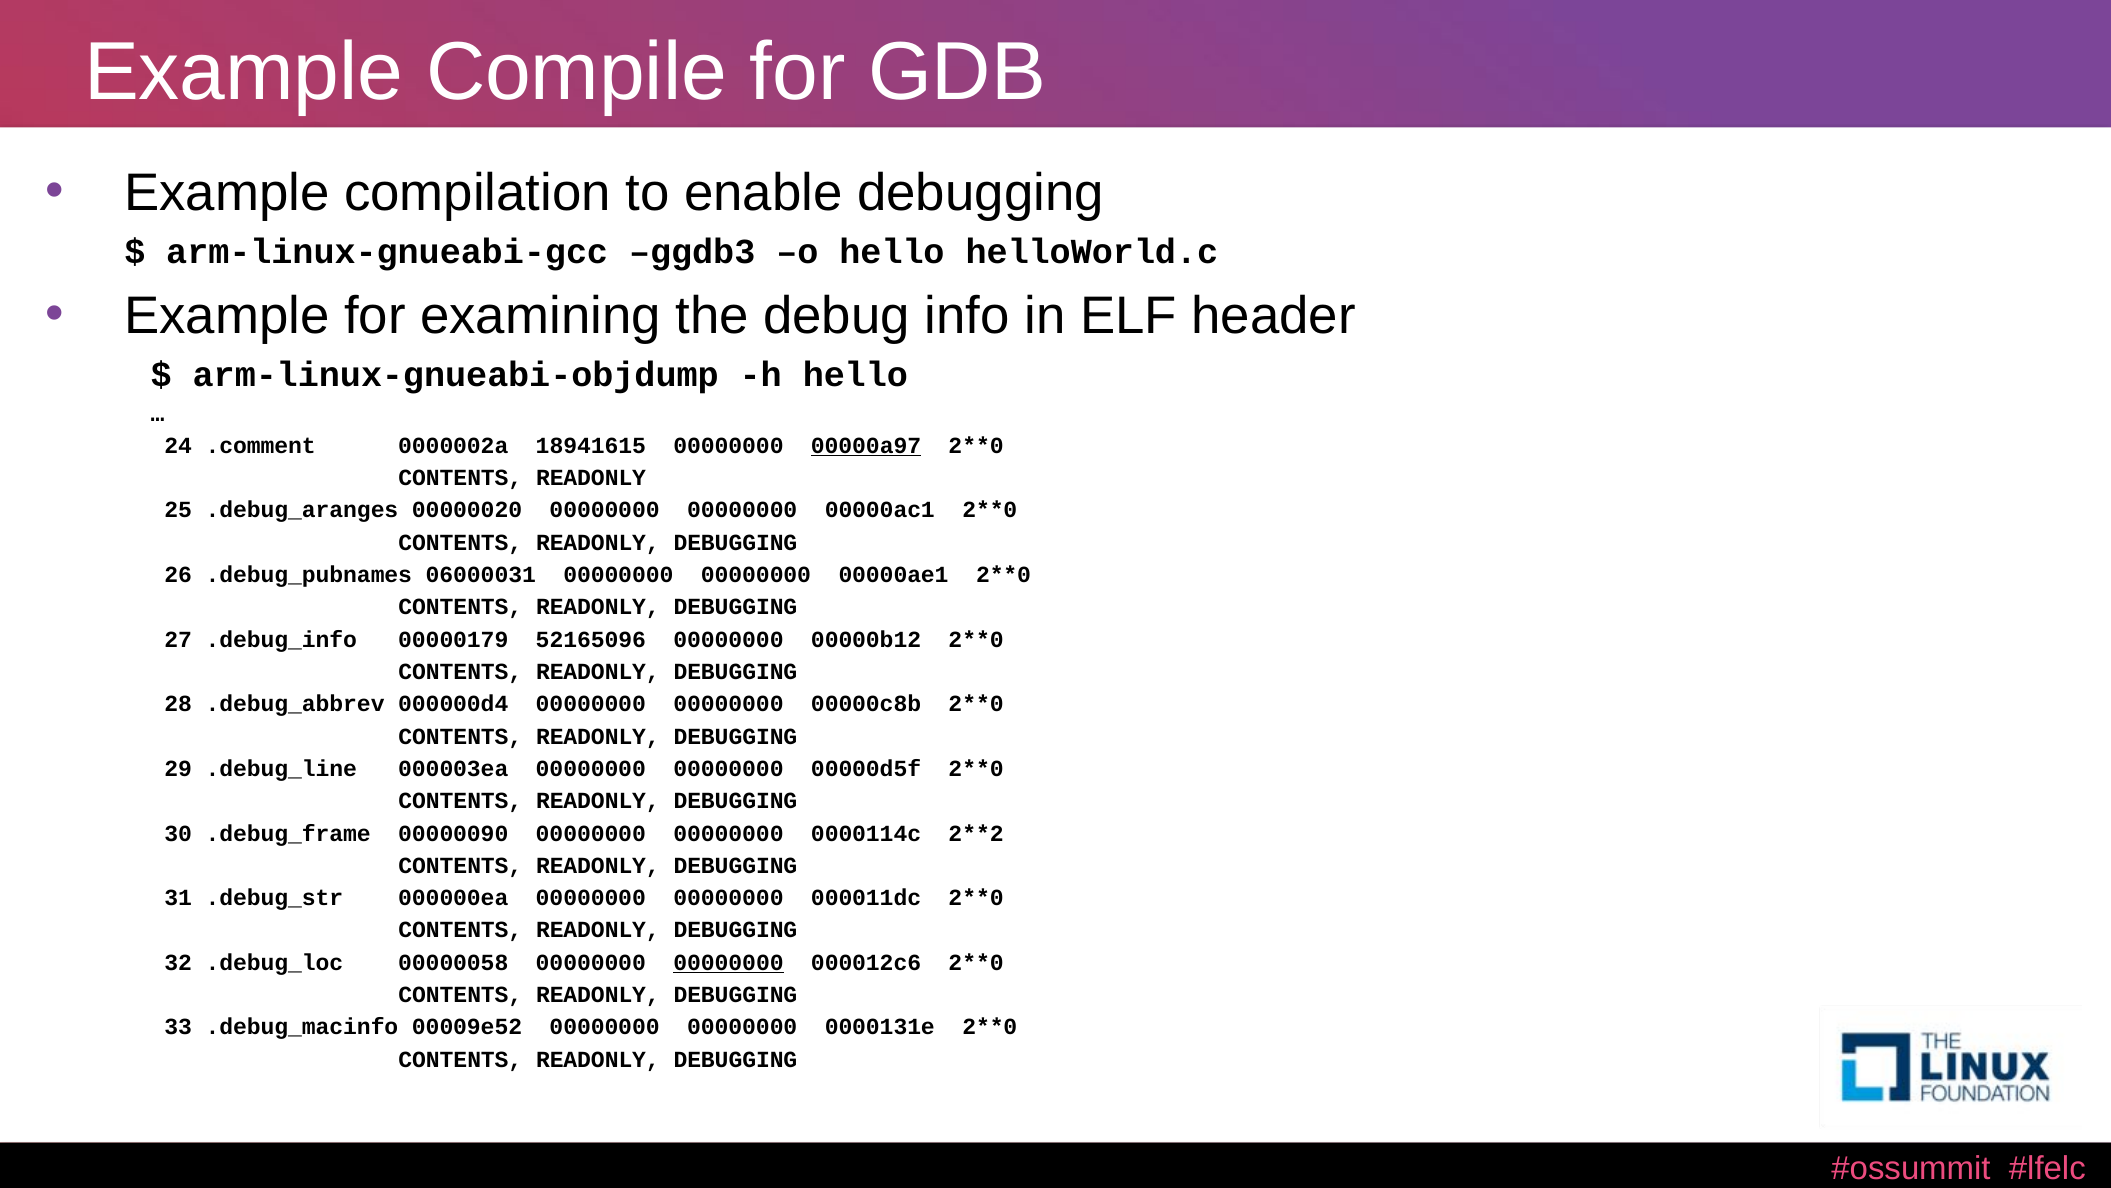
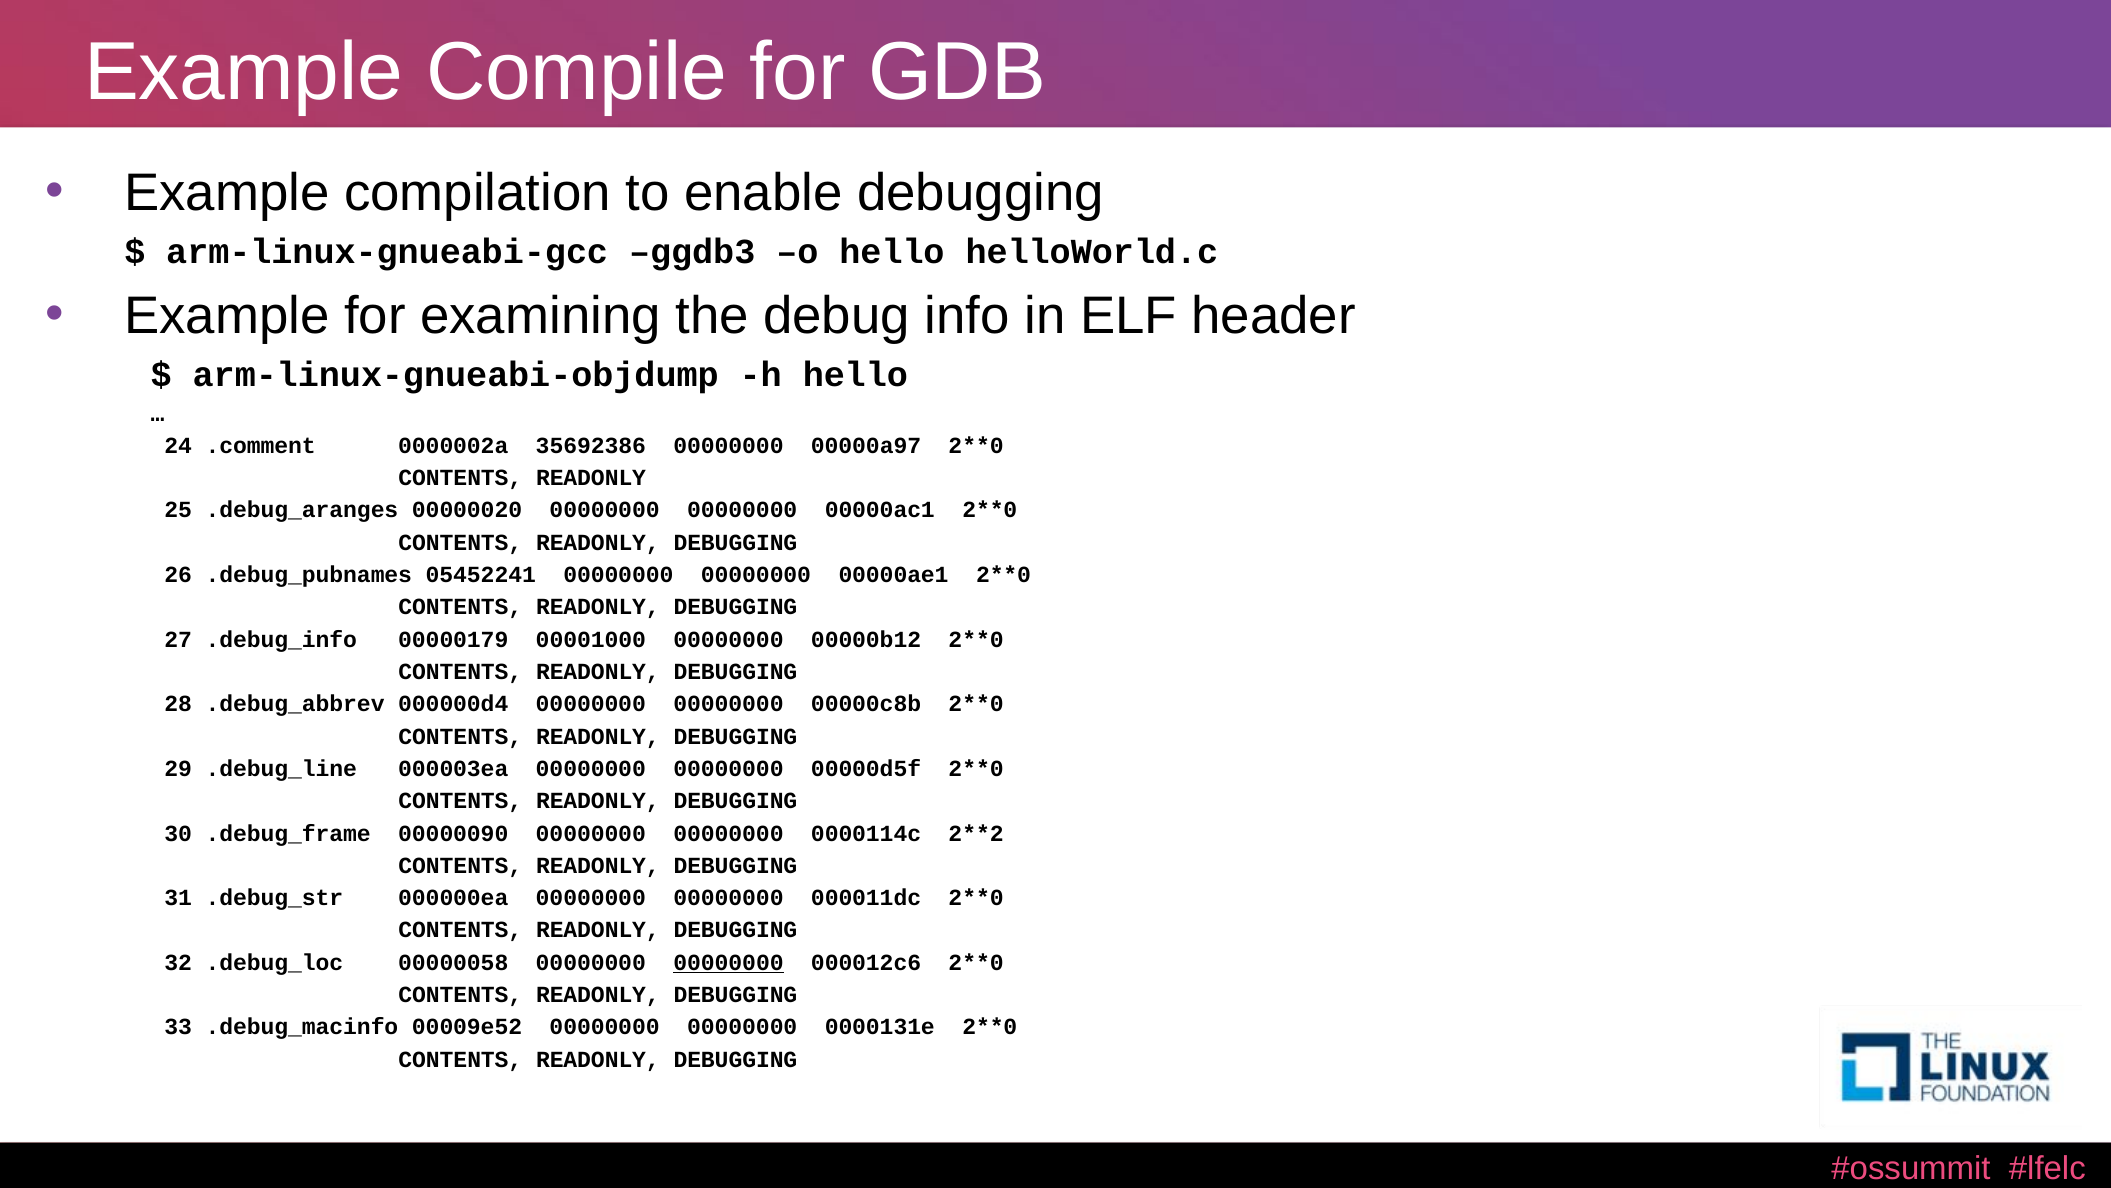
18941615: 18941615 -> 35692386 (591, 446)
00000a97 underline: present -> none (866, 446)
06000031: 06000031 -> 05452241 (481, 575)
52165096: 52165096 -> 00001000 (591, 639)
